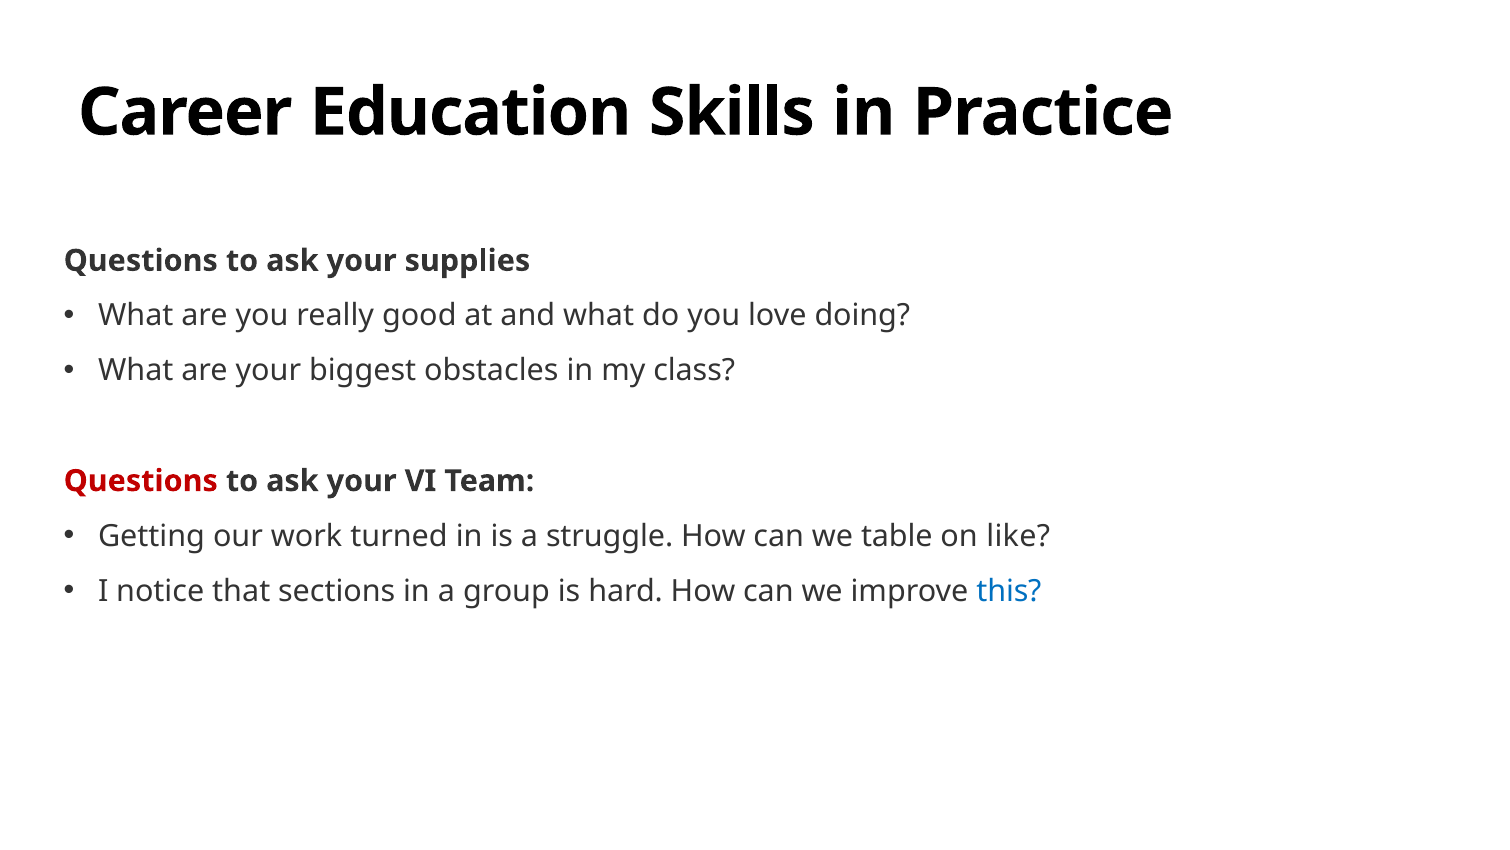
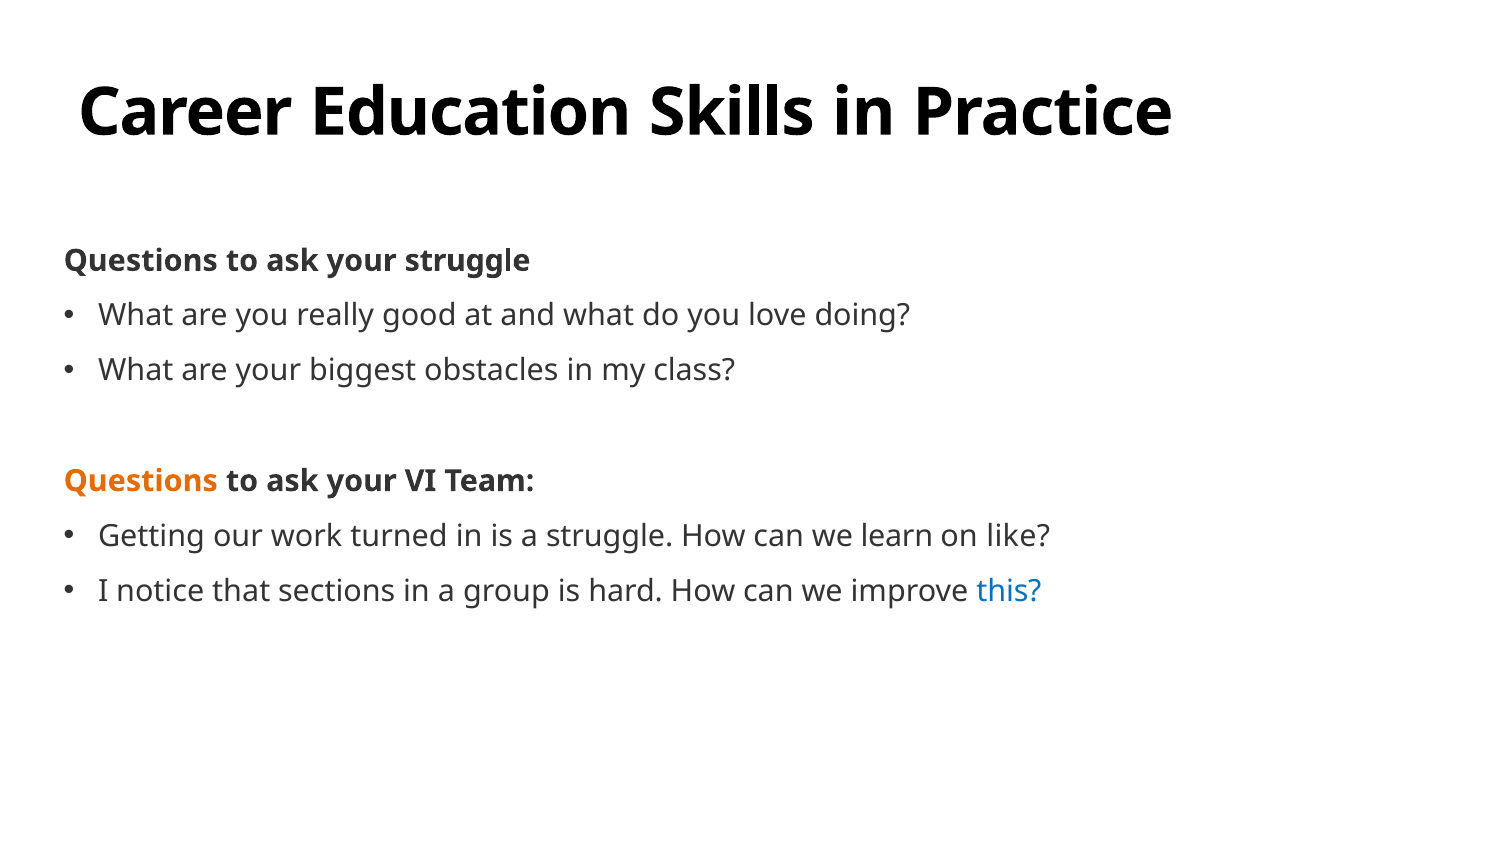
your supplies: supplies -> struggle (468, 261)
Questions colour: red -> orange (141, 481)
table: table -> learn (897, 536)
